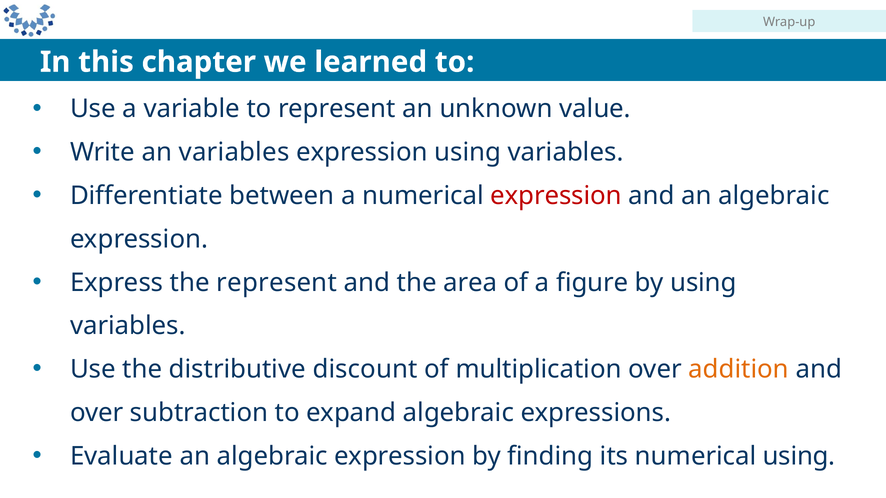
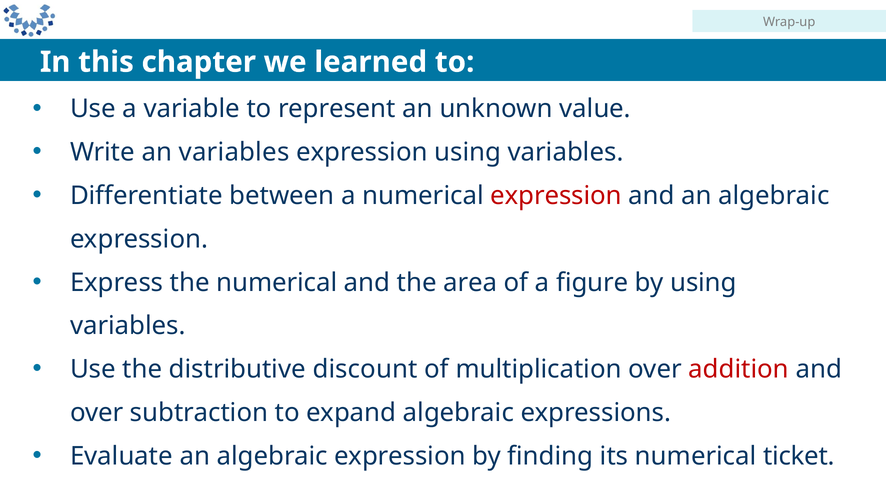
the represent: represent -> numerical (277, 283)
addition colour: orange -> red (739, 370)
numerical using: using -> ticket (799, 456)
